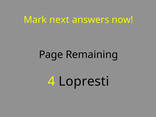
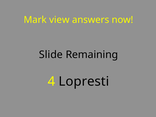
next: next -> view (59, 20)
Page: Page -> Slide (51, 55)
